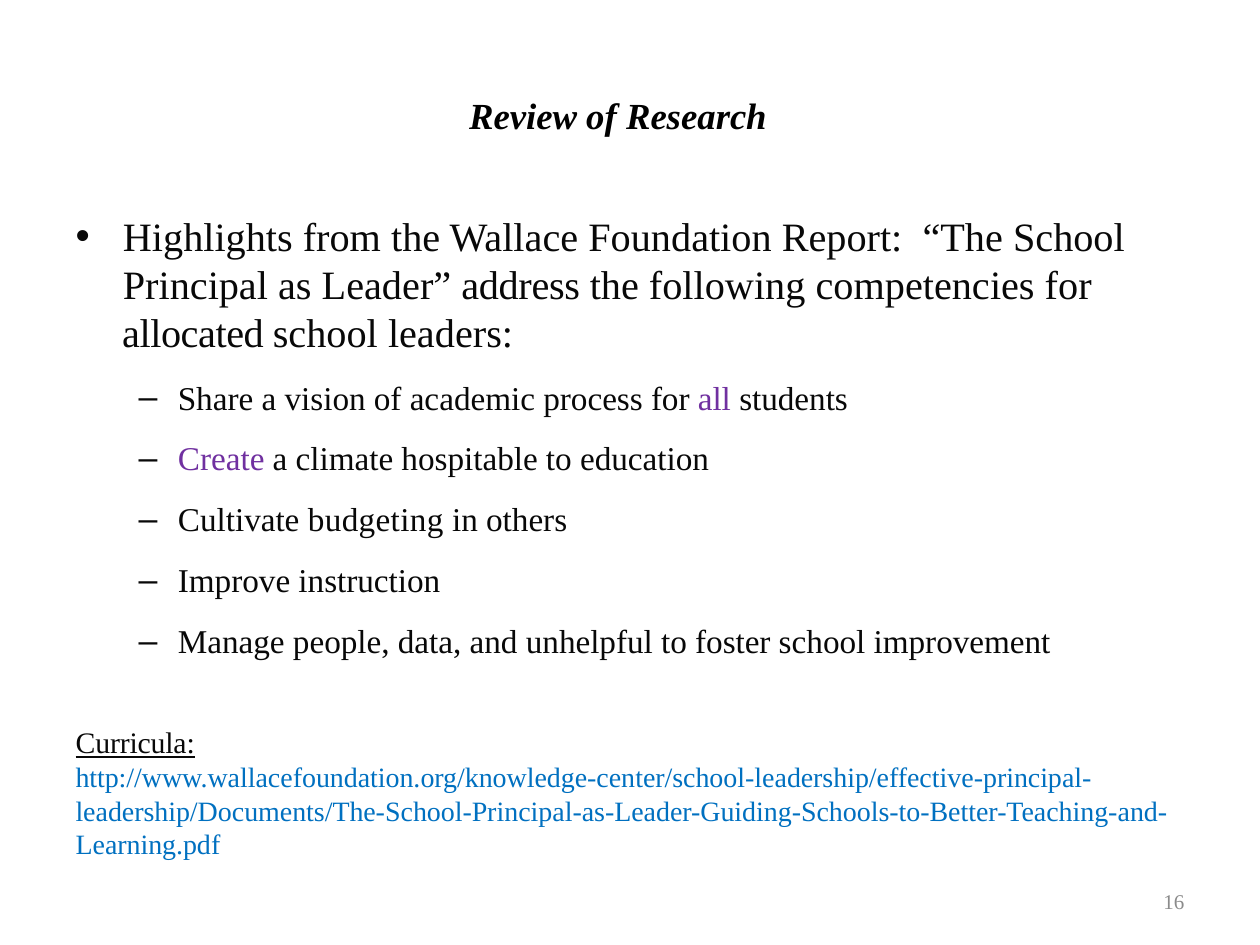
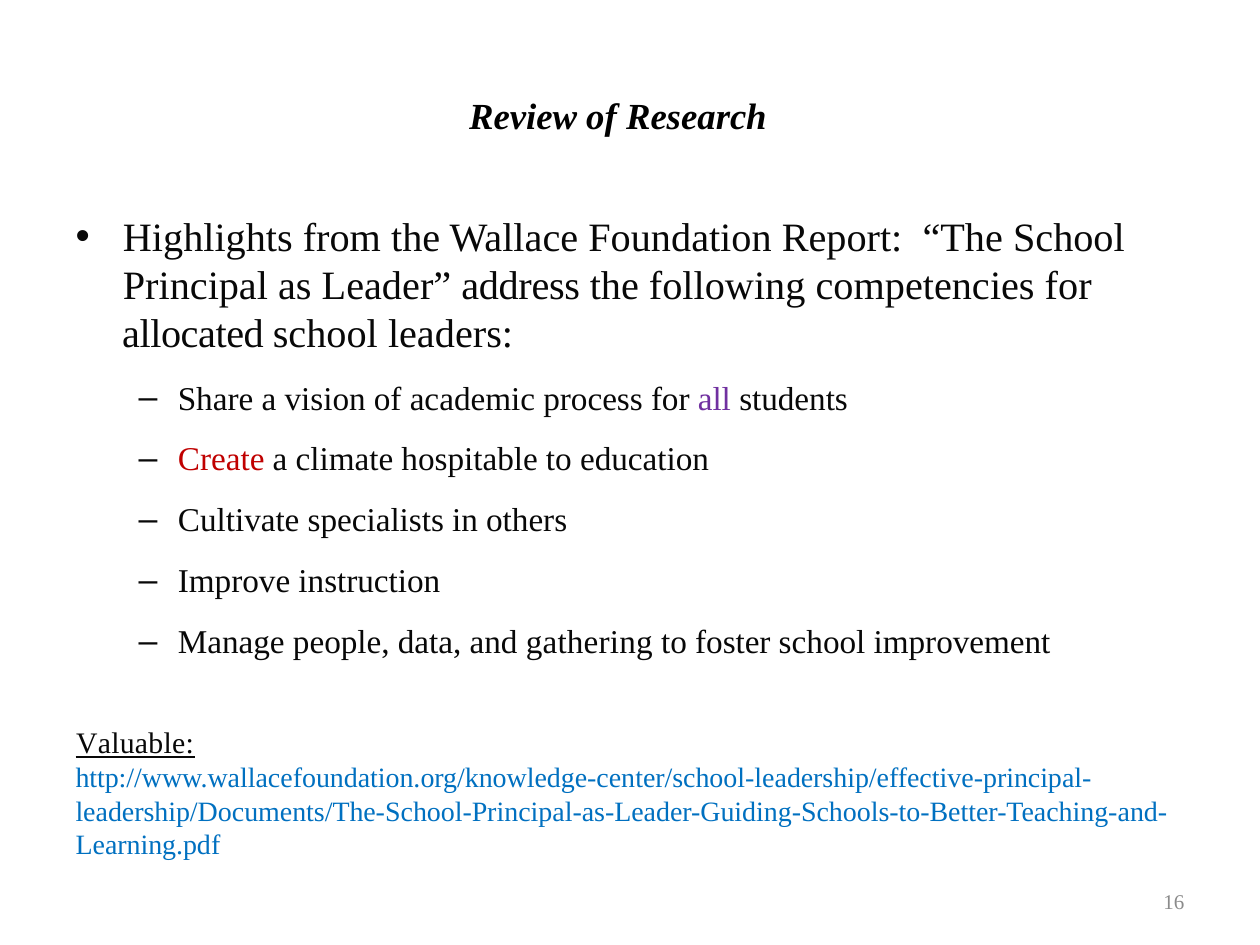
Create colour: purple -> red (221, 460)
budgeting: budgeting -> specialists (376, 521)
unhelpful: unhelpful -> gathering (589, 643)
Curricula: Curricula -> Valuable (135, 744)
